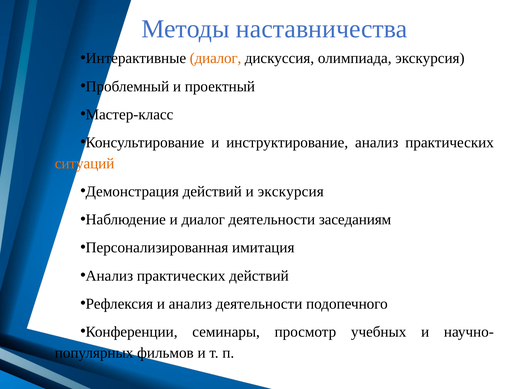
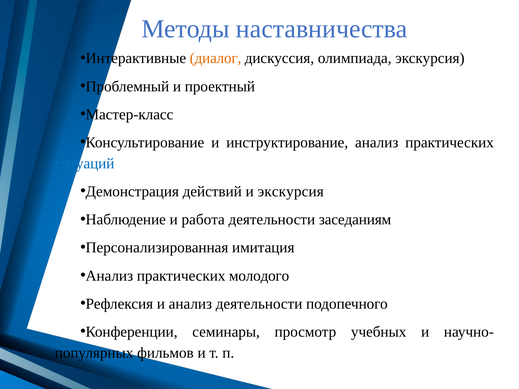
ситуаций colour: orange -> blue (85, 163)
и диалог: диалог -> работа (203, 220)
практических действий: действий -> молодого (259, 276)
